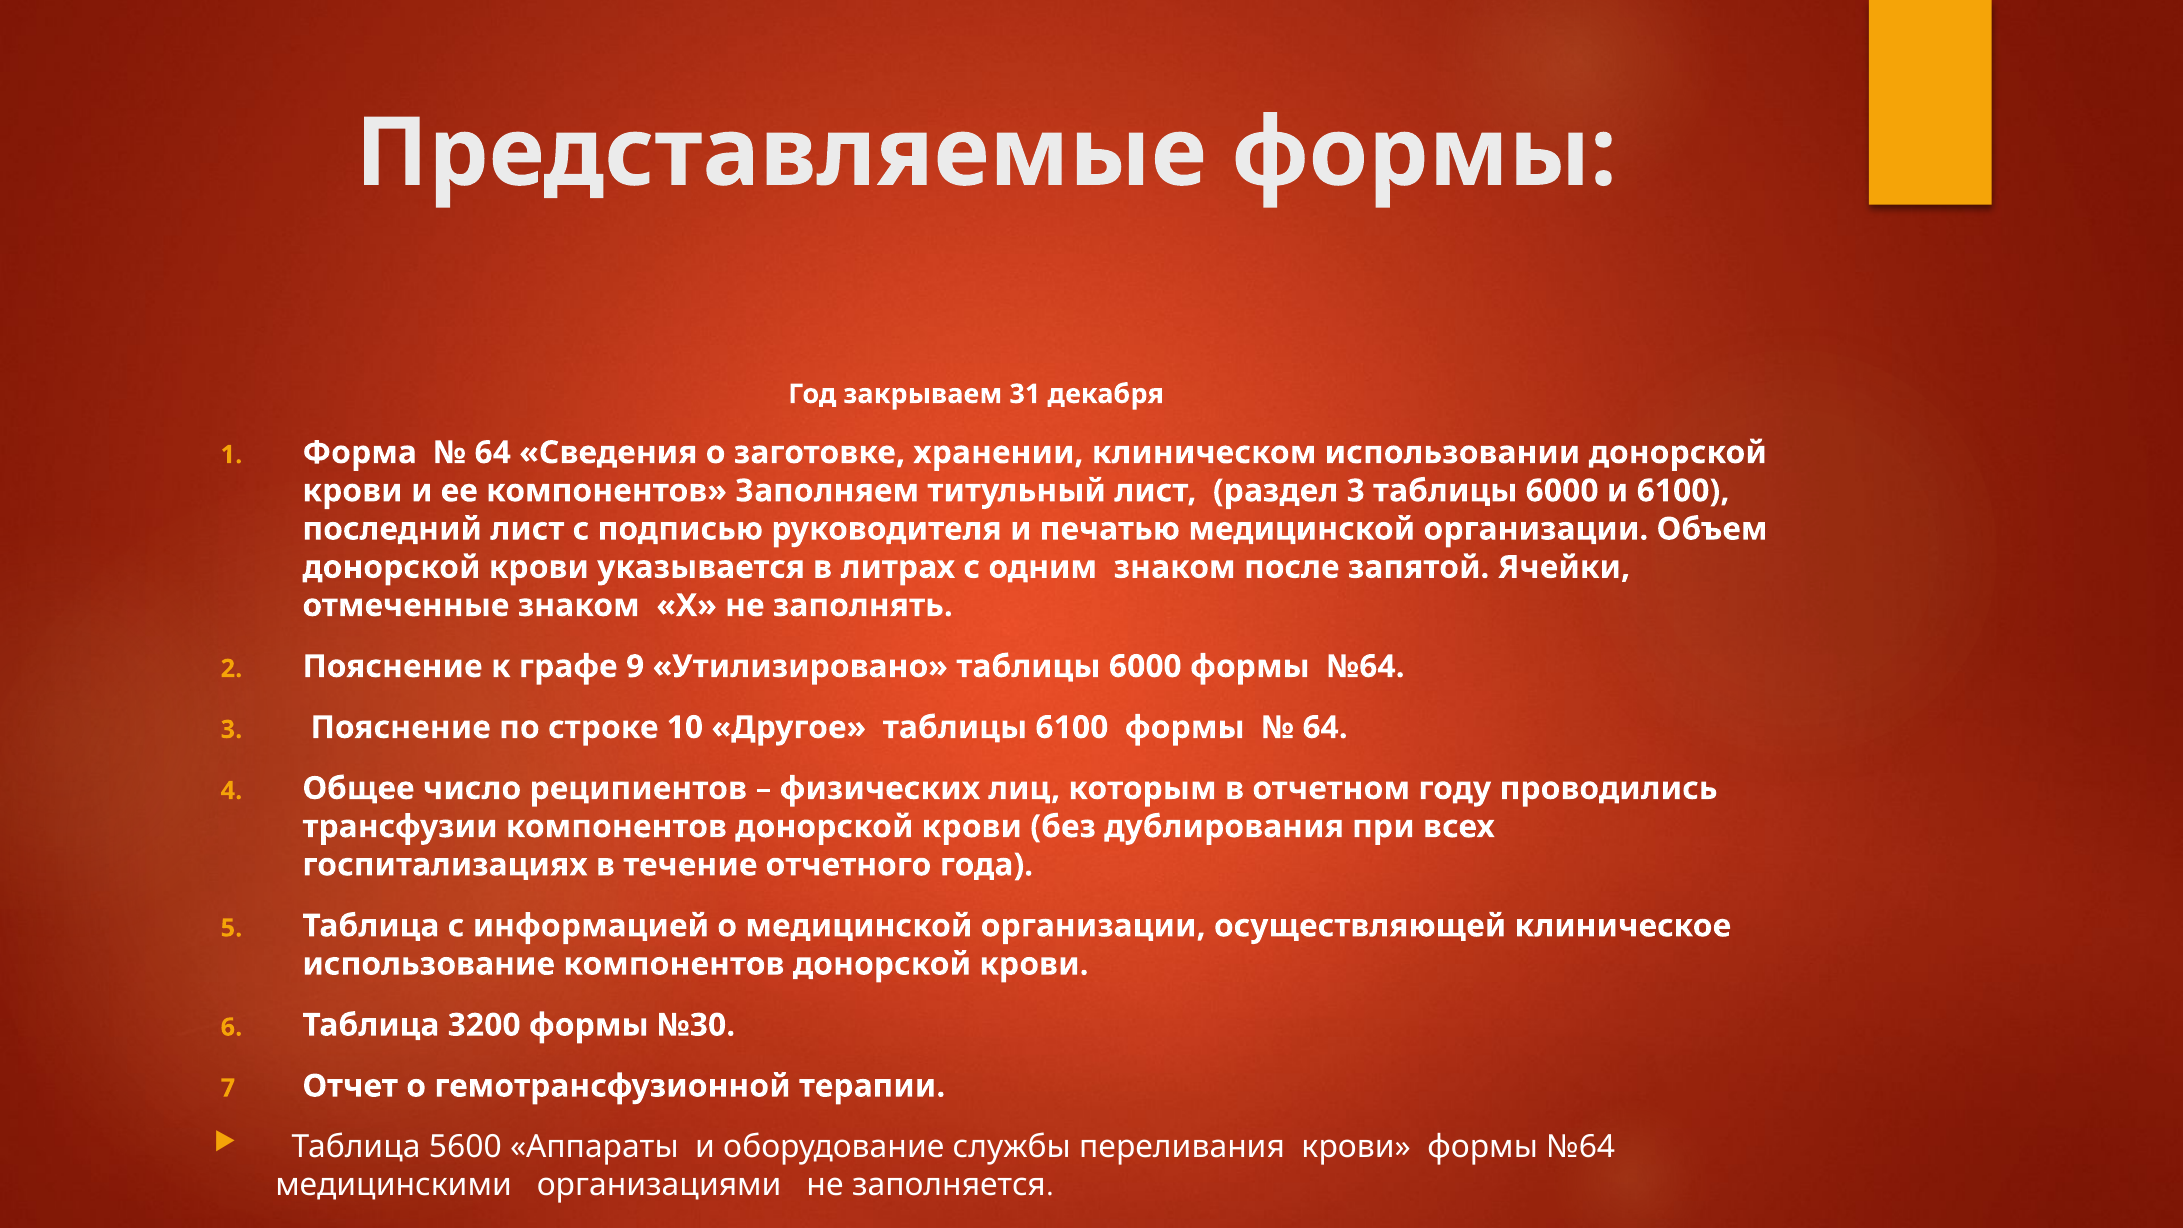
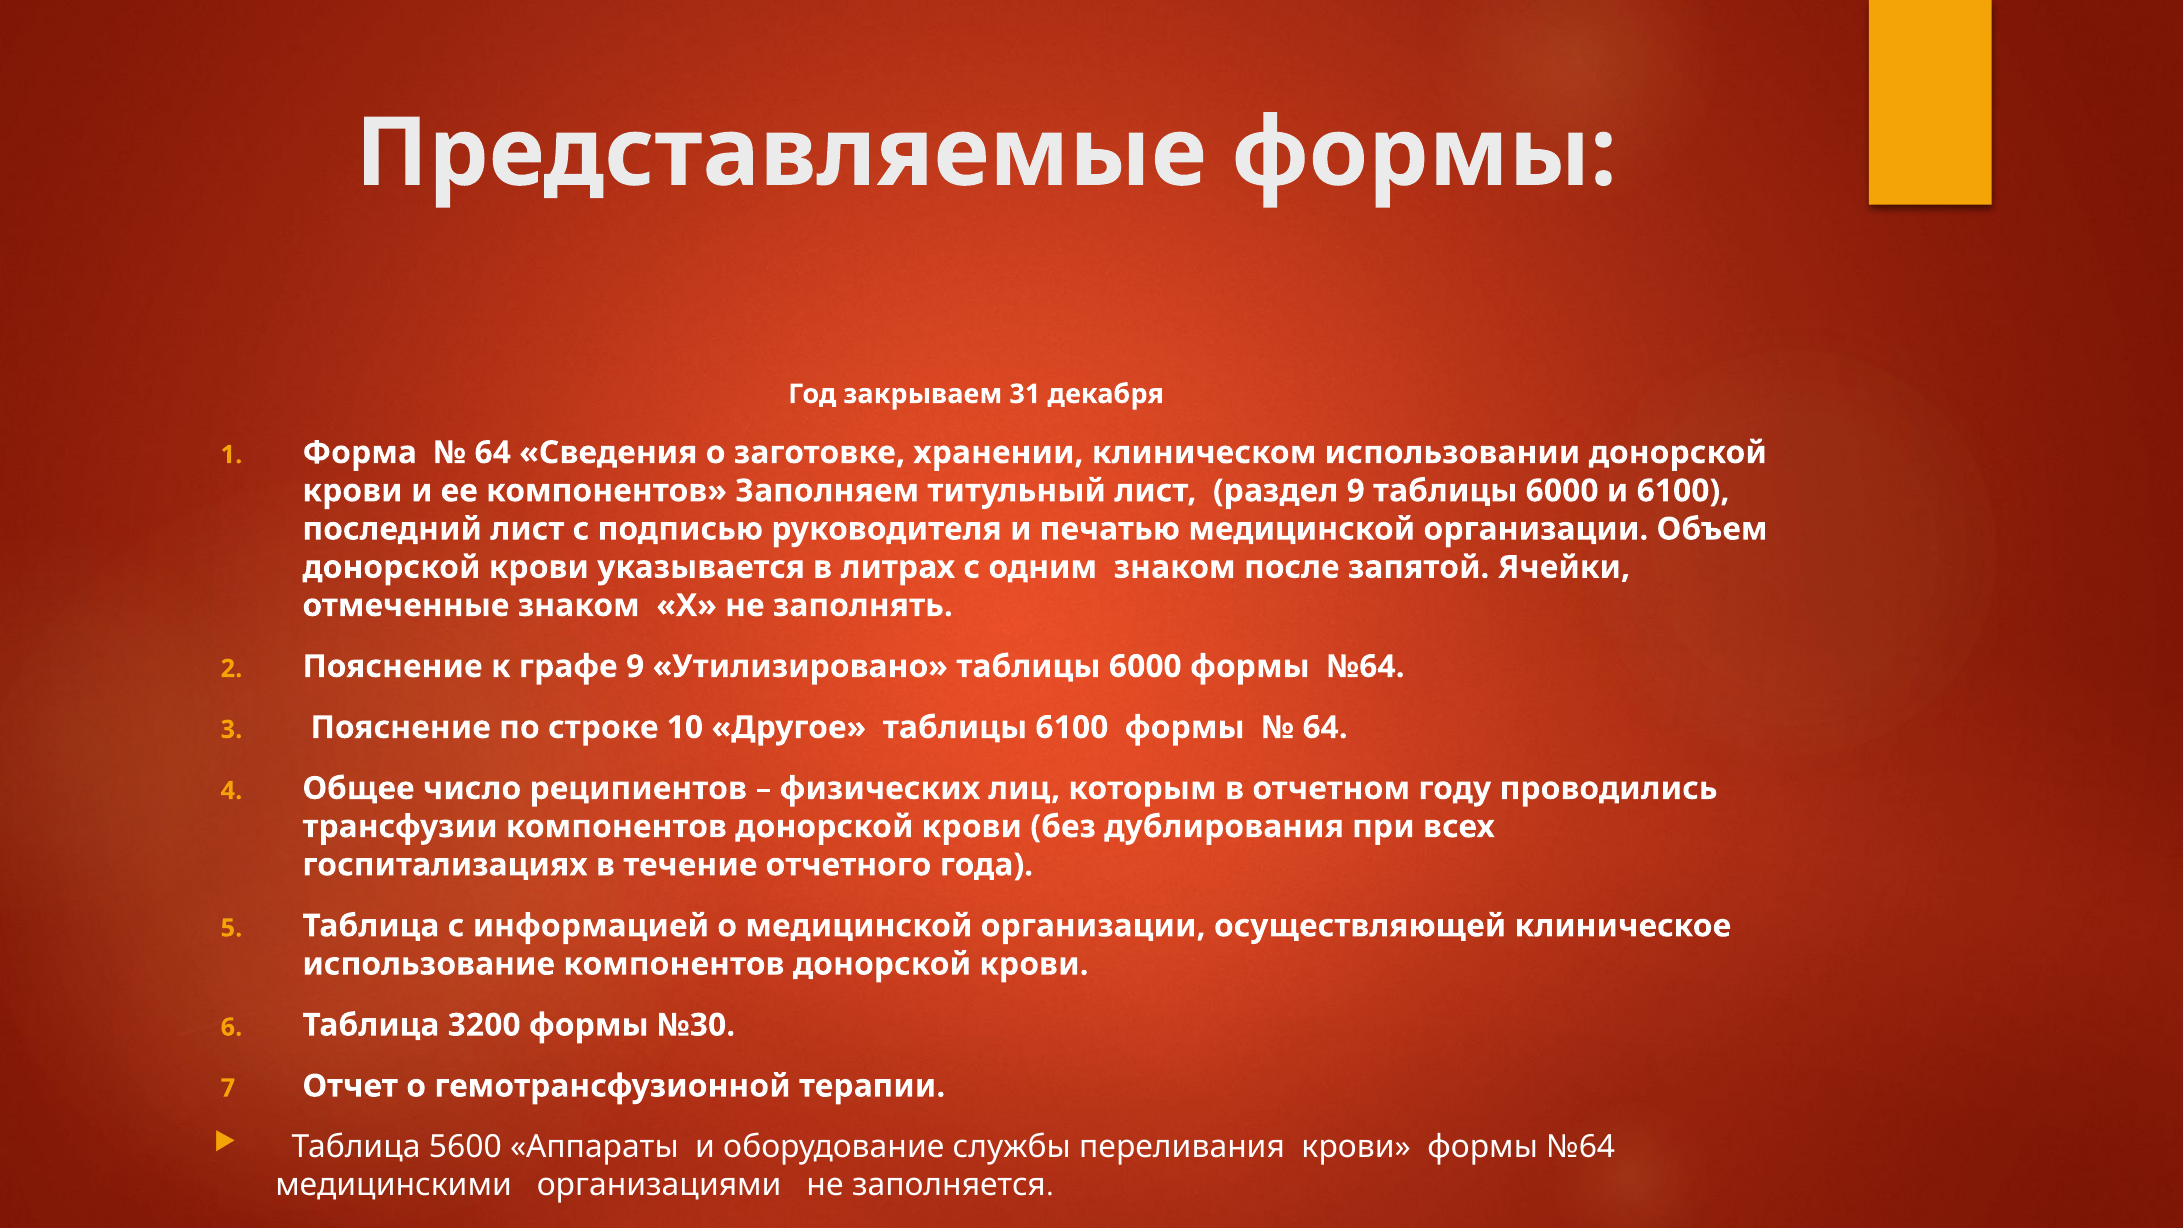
раздел 3: 3 -> 9 (1356, 491)
